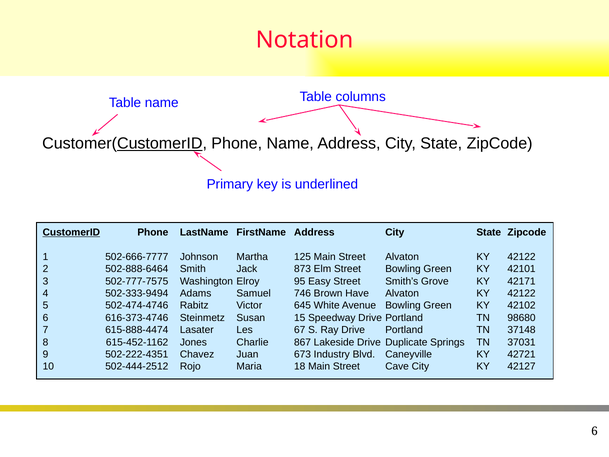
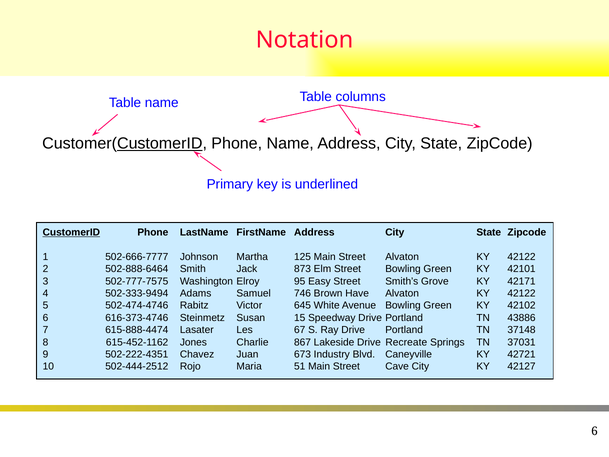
98680: 98680 -> 43886 (522, 318)
Duplicate: Duplicate -> Recreate (406, 342)
18: 18 -> 51 (300, 366)
